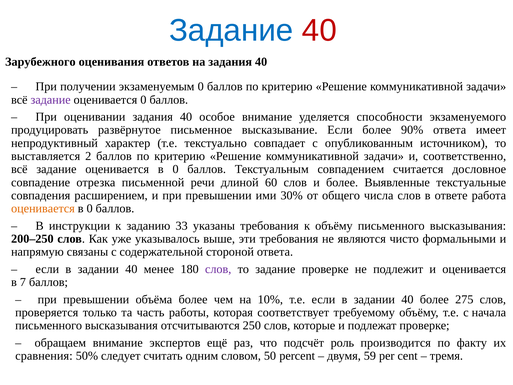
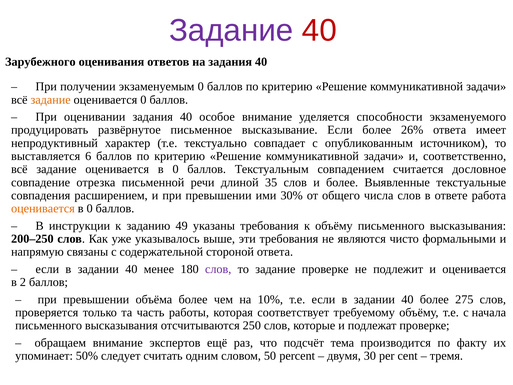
Задание colour: blue -> purple (231, 30)
задание colour: purple -> orange (51, 100)
90%: 90% -> 26% (412, 130)
2: 2 -> 6 (88, 156)
60: 60 -> 35 (271, 182)
33: 33 -> 49 (182, 226)
7: 7 -> 2 (23, 282)
роль: роль -> тема (342, 343)
сравнения: сравнения -> упоминает (44, 356)
59: 59 -> 30 (370, 356)
